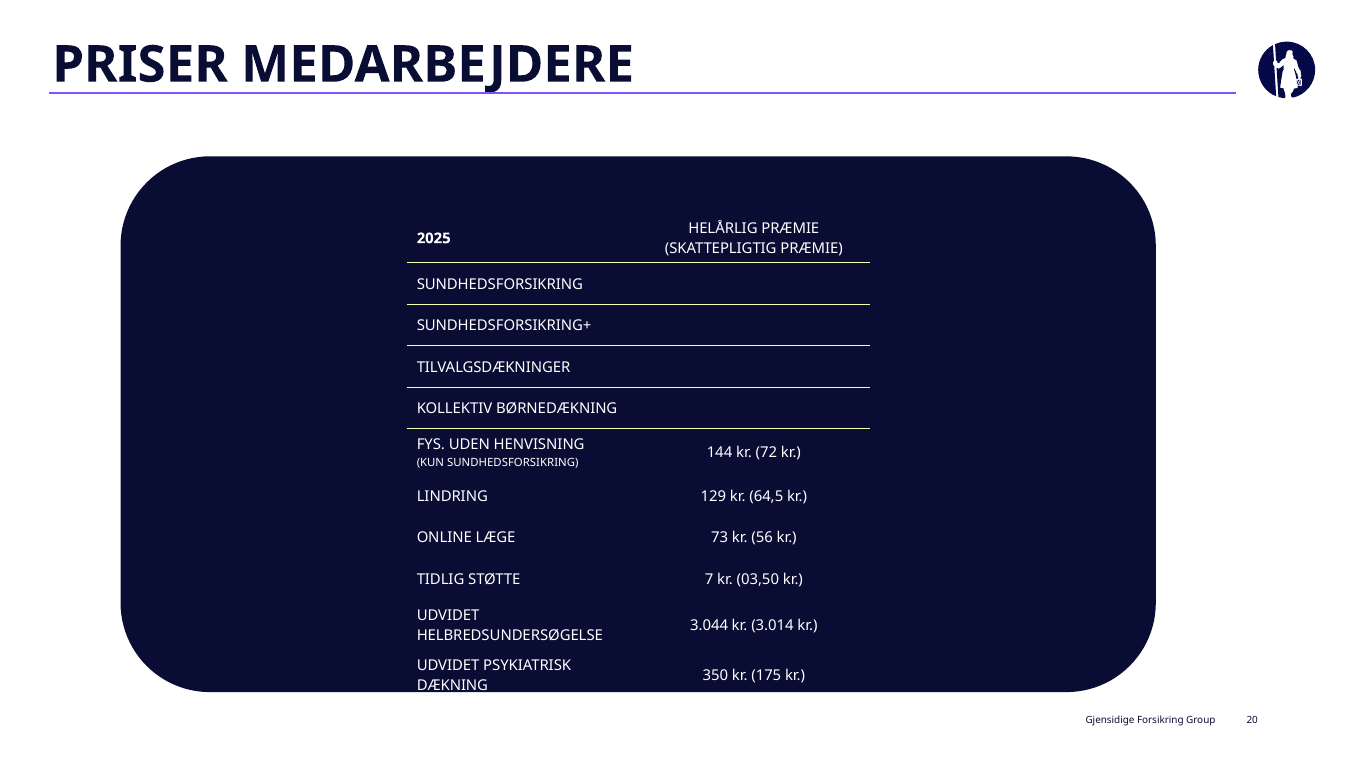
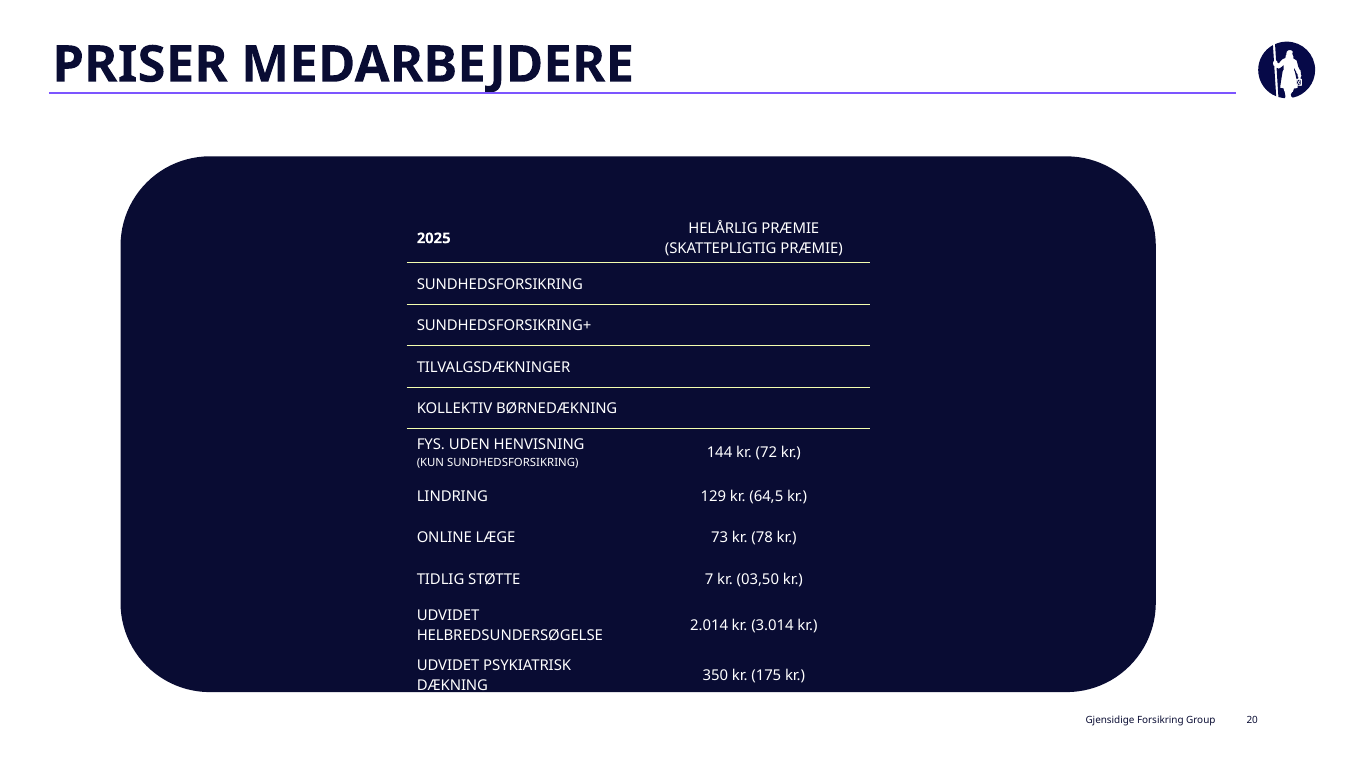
56: 56 -> 78 (762, 538)
3.044: 3.044 -> 2.014 (709, 625)
